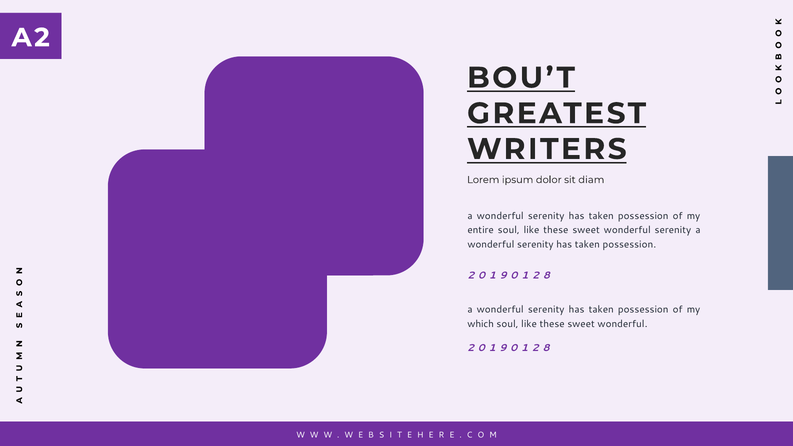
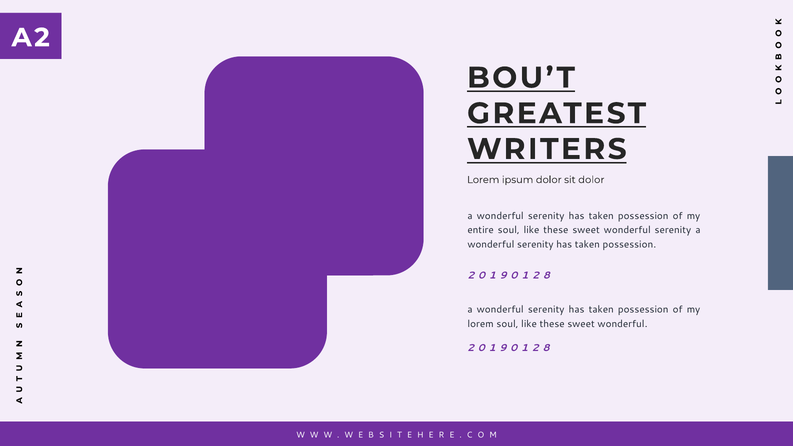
sit diam: diam -> dolor (591, 180)
which: which -> lorem (481, 324)
